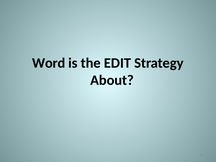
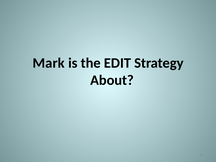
Word: Word -> Mark (49, 63)
